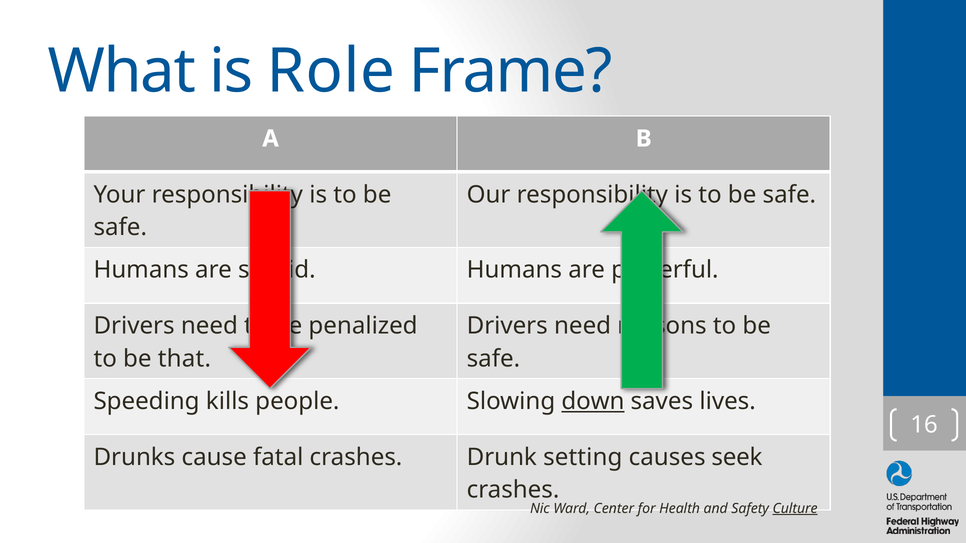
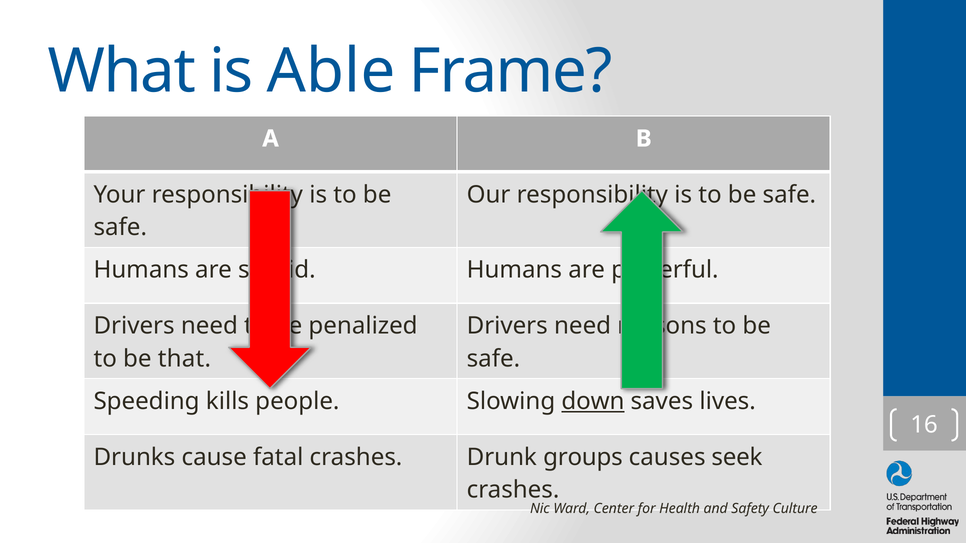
Role: Role -> Able (331, 71)
setting: setting -> groups (583, 457)
Culture underline: present -> none (795, 509)
